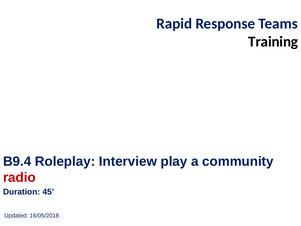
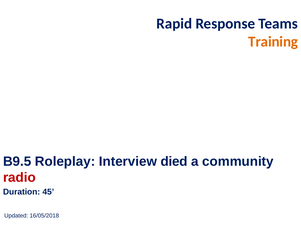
Training colour: black -> orange (273, 42)
B9.4: B9.4 -> B9.5 (17, 161)
play: play -> died (174, 161)
